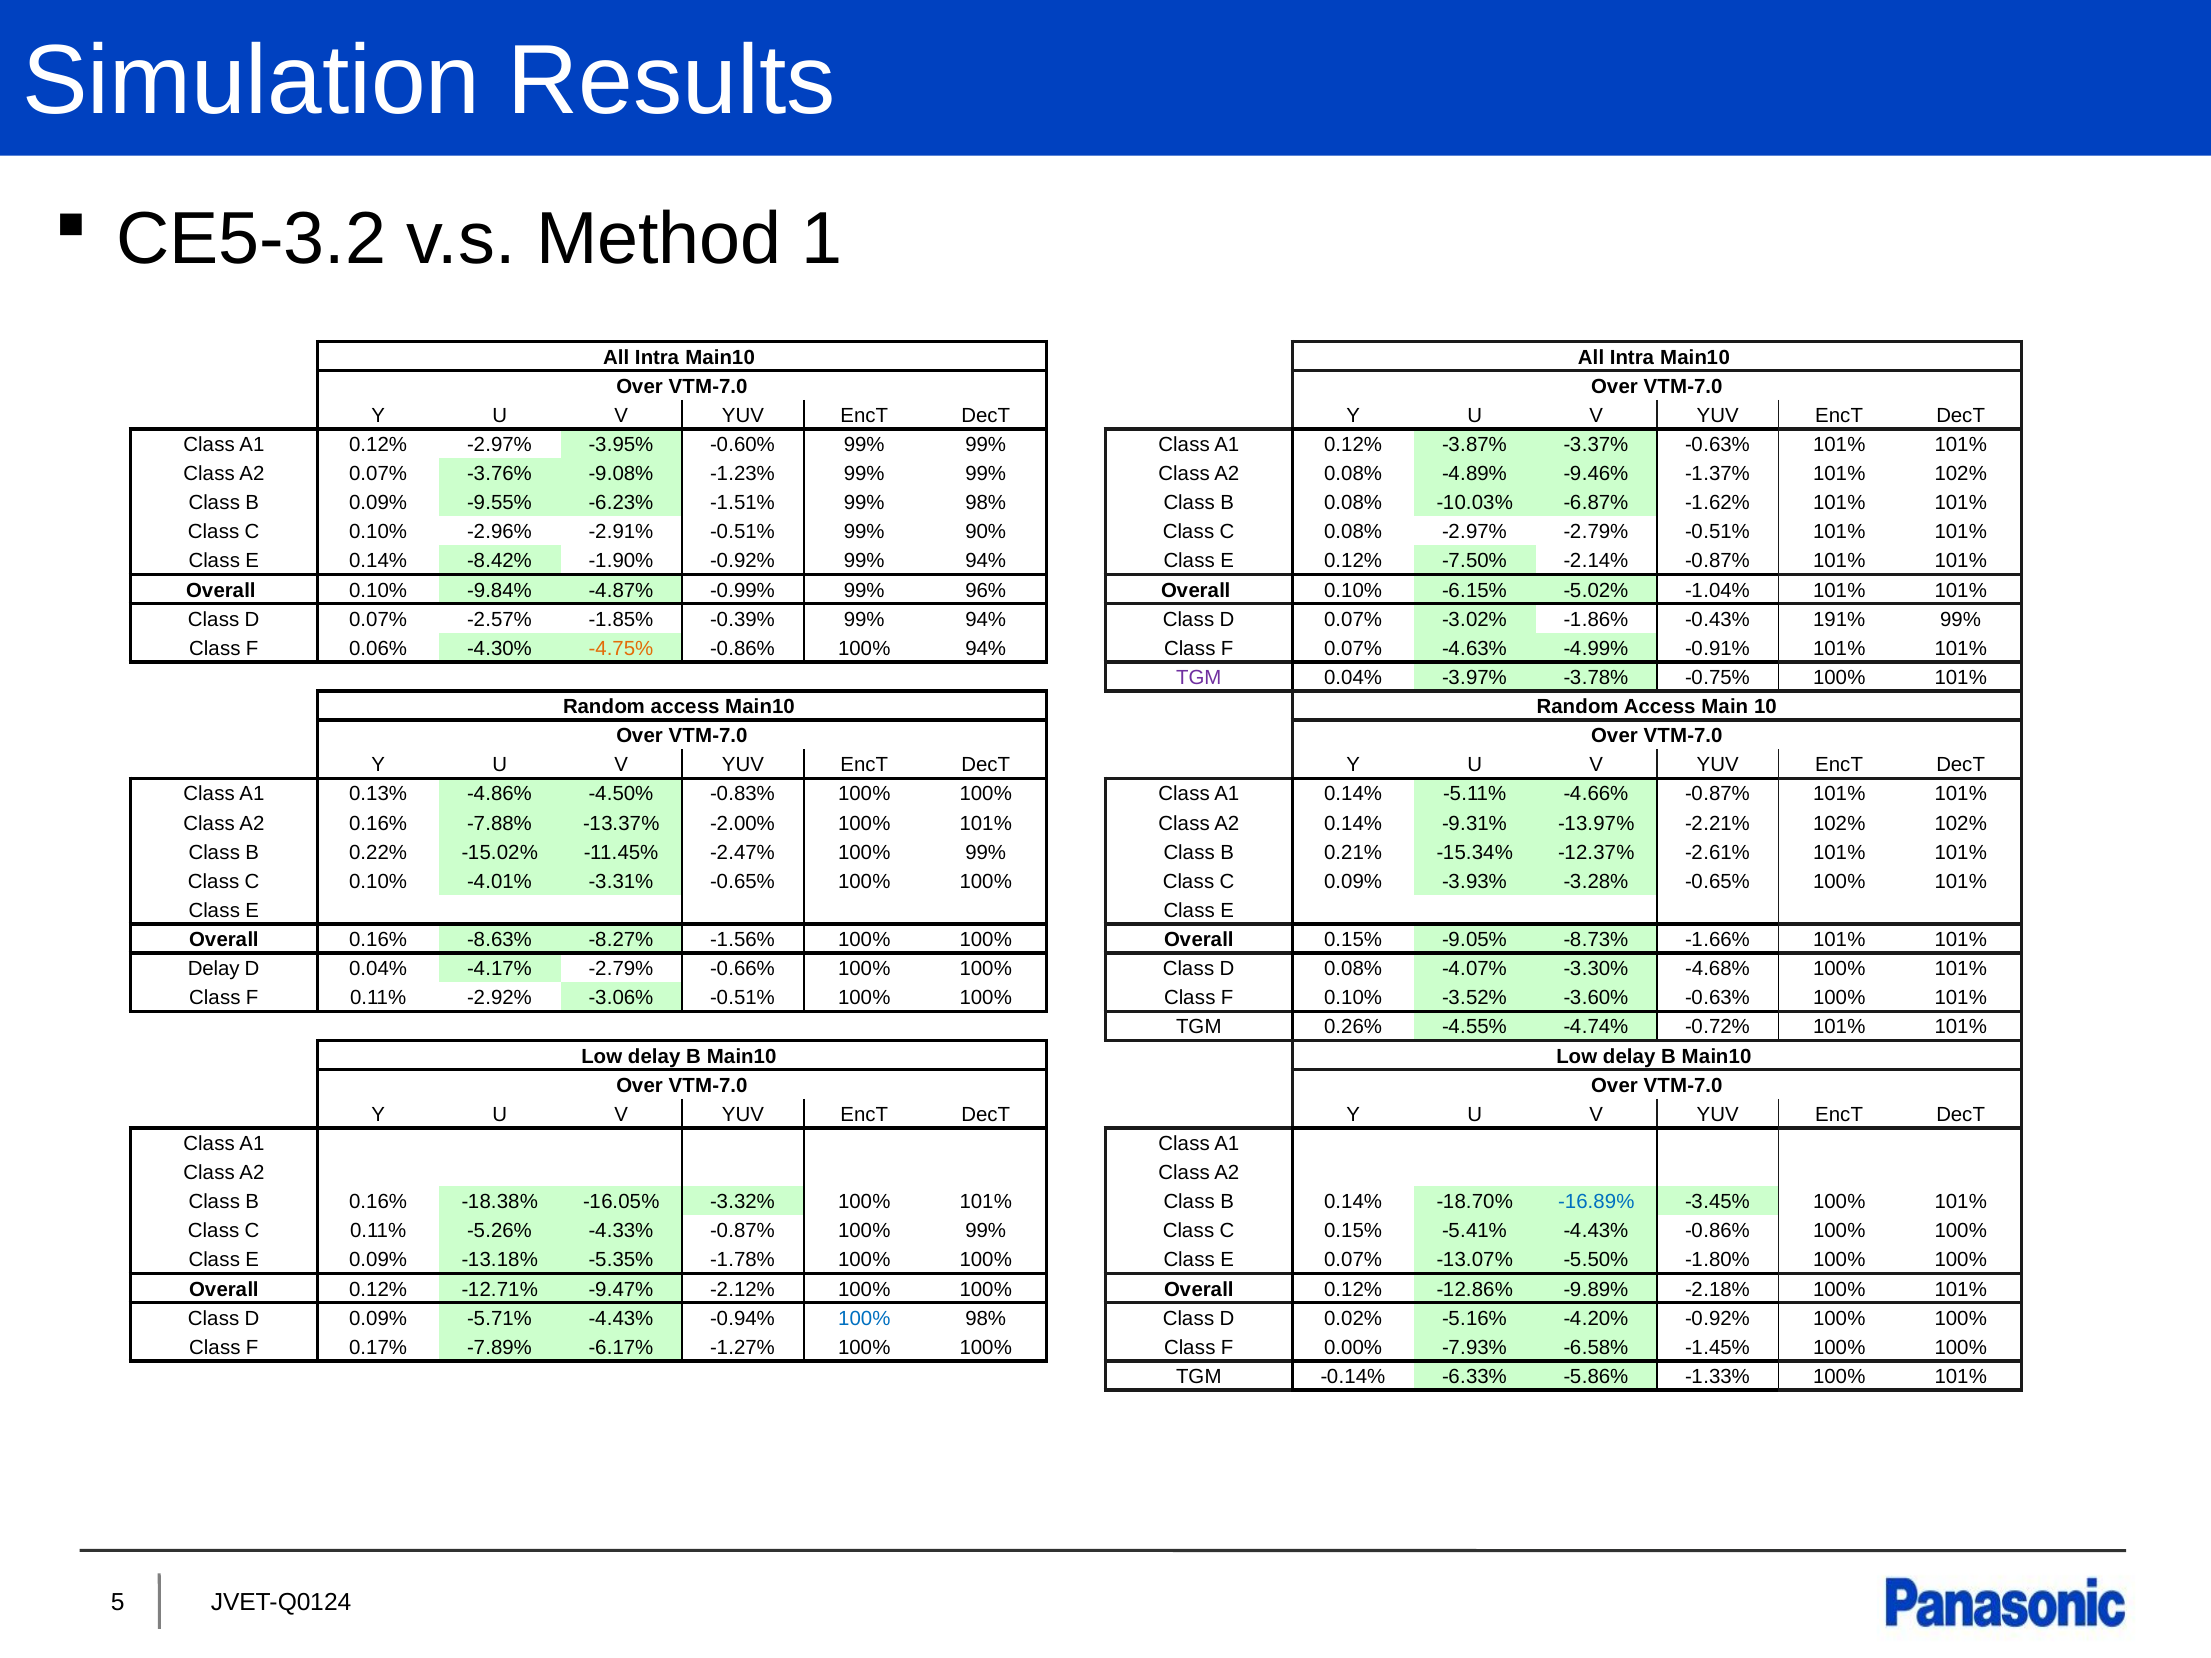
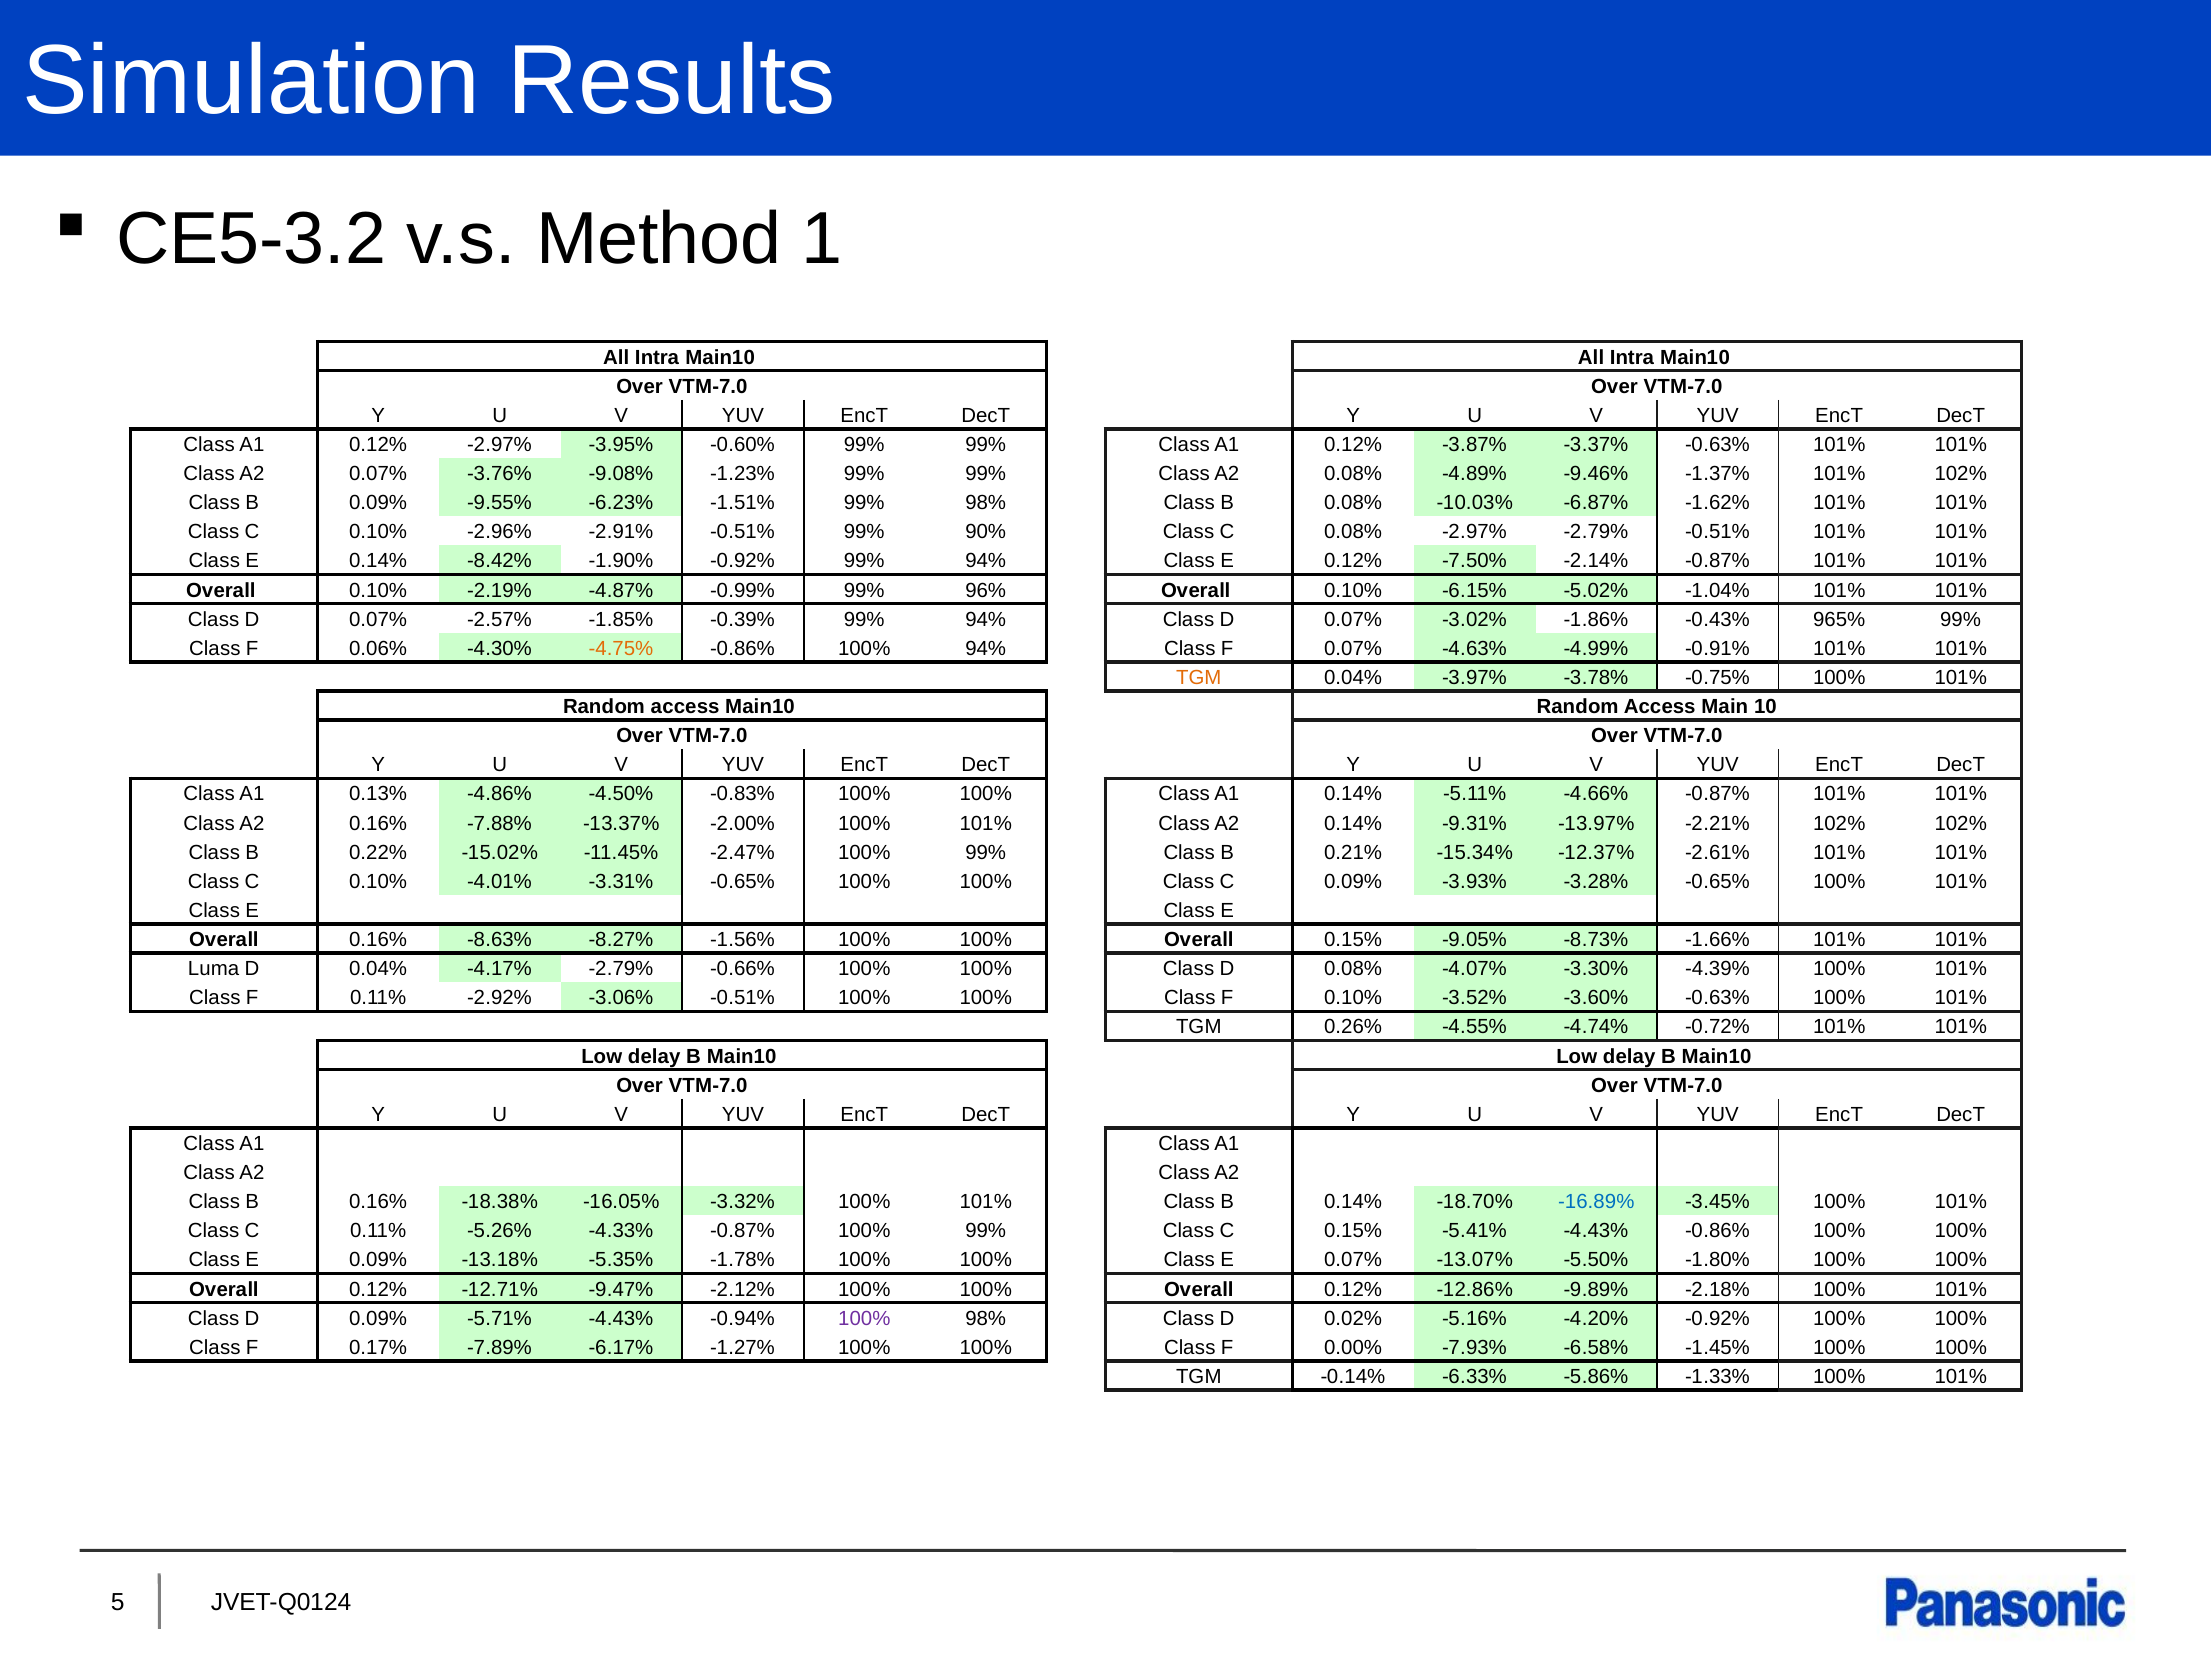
-9.84%: -9.84% -> -2.19% (499, 590)
191%: 191% -> 965% (1839, 620)
TGM colour: purple -> orange (1199, 678)
Delay: Delay -> Luma (214, 969)
-4.68%: -4.68% -> -4.39% (1717, 969)
100% colour: blue -> purple (864, 1319)
